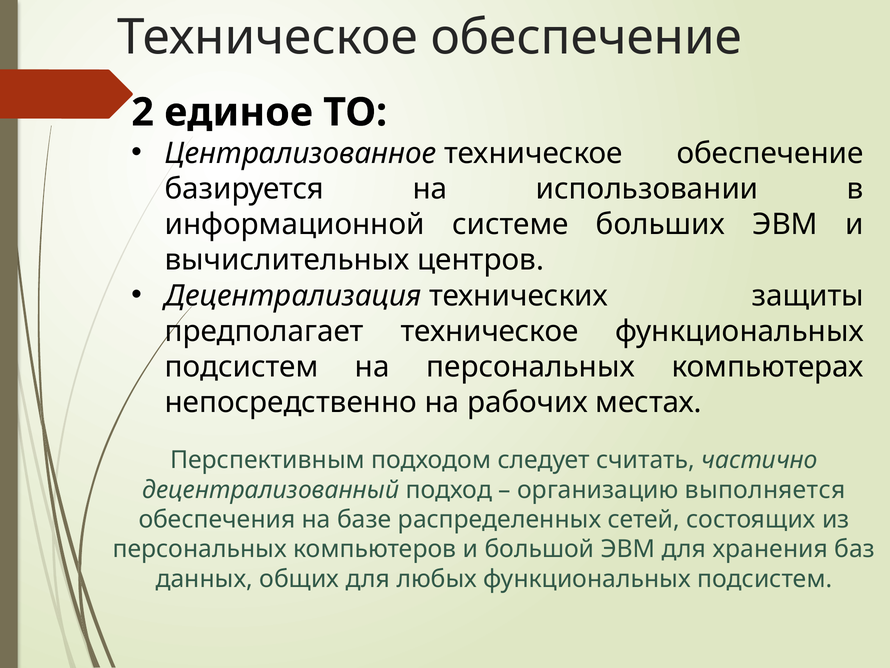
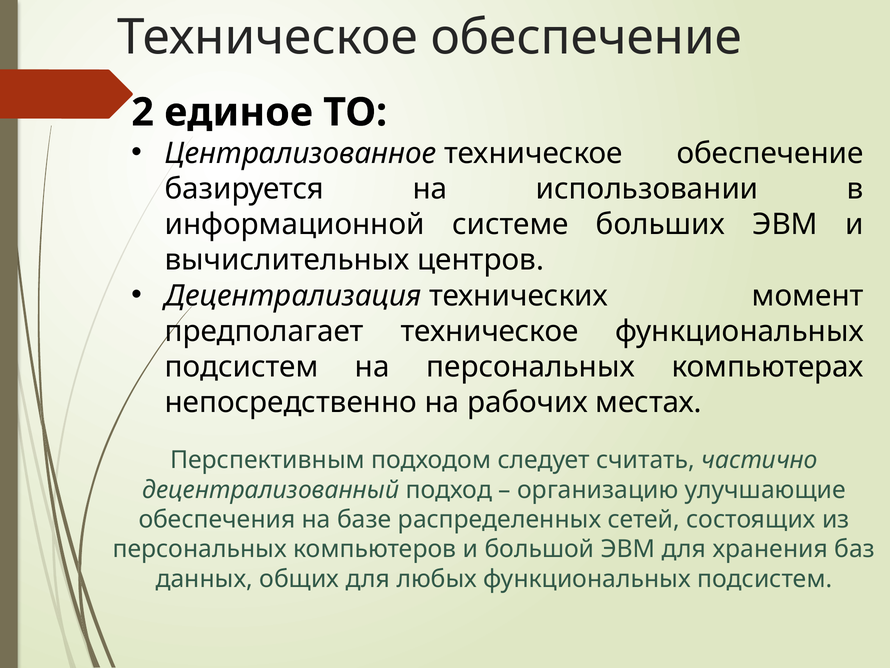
защиты: защиты -> момент (808, 296)
выполняется: выполняется -> улучшающие (765, 490)
